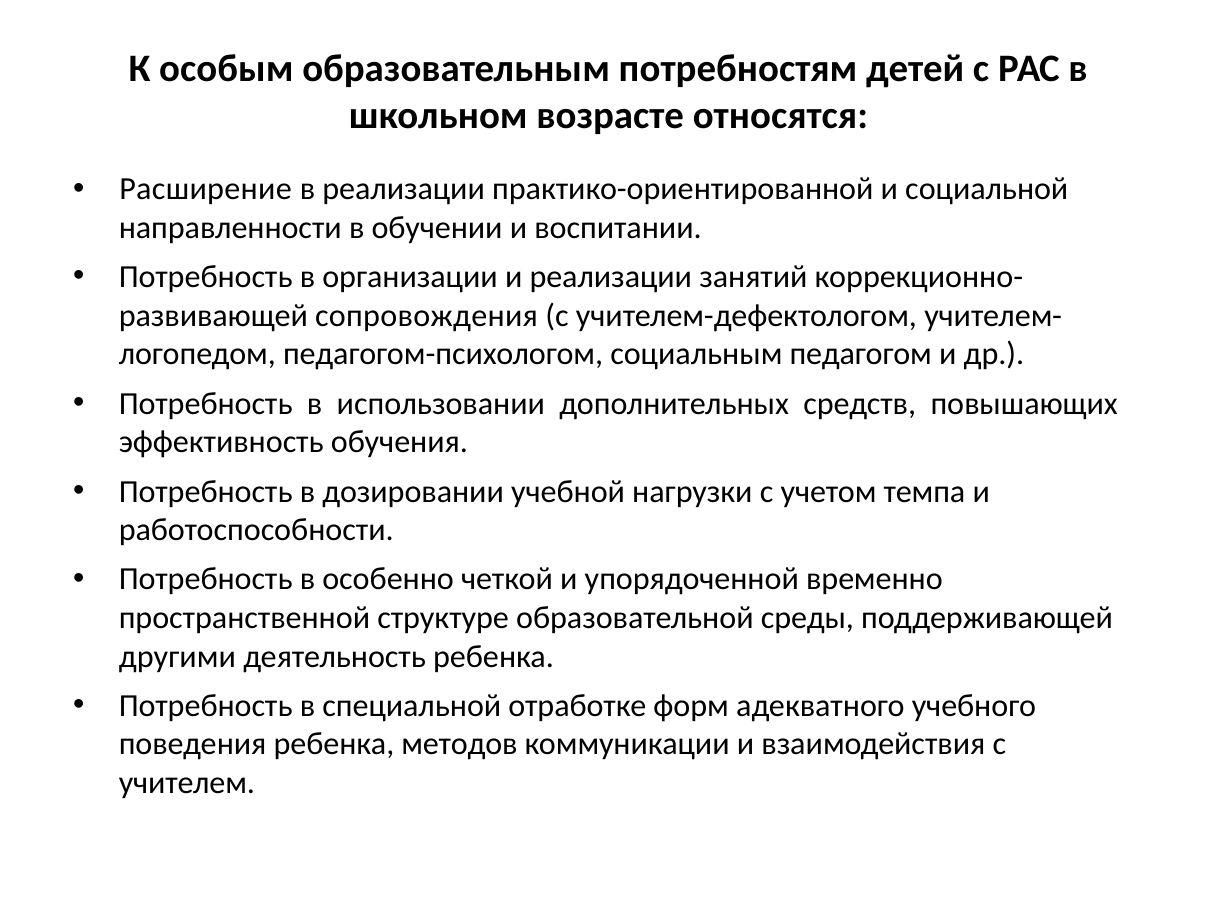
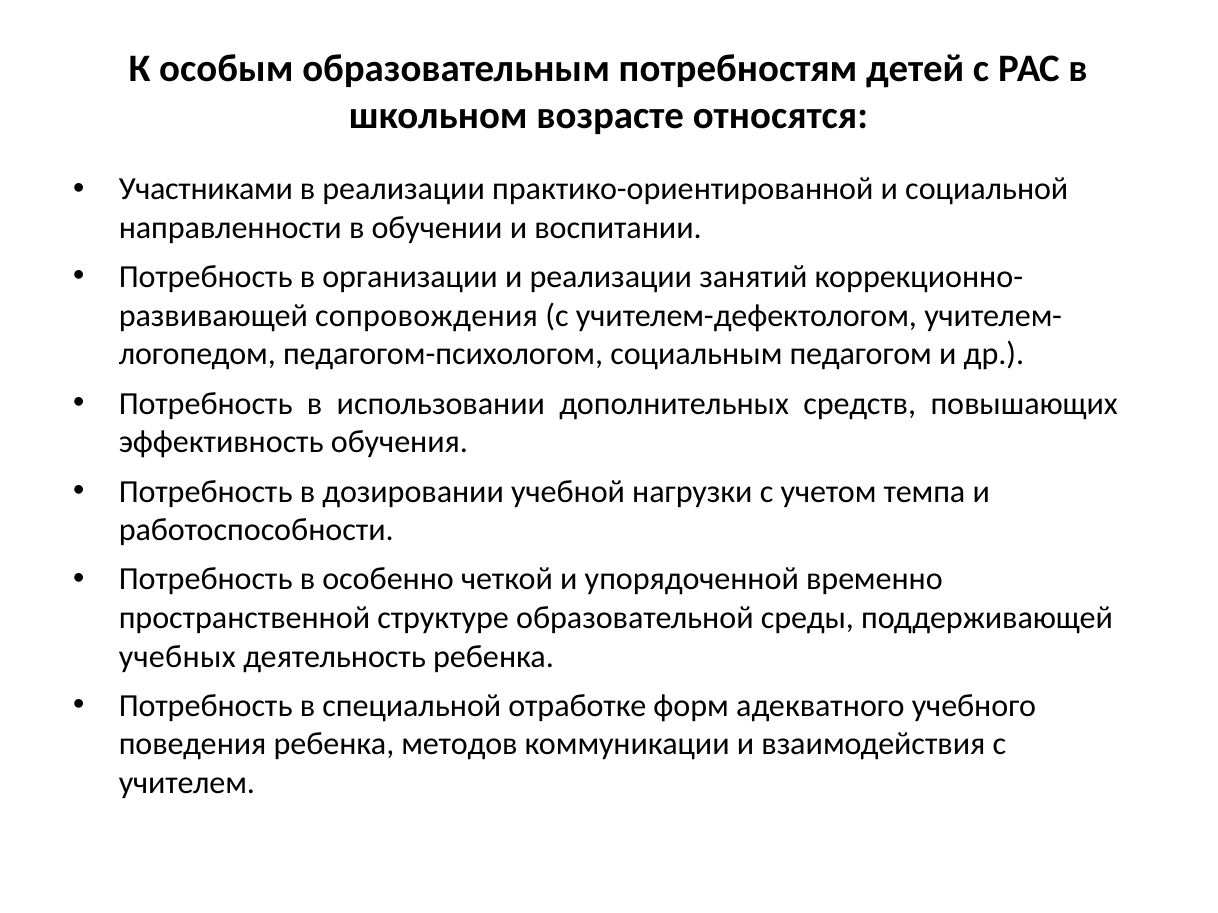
Расширение: Расширение -> Участниками (206, 189)
другими: другими -> учебных (177, 657)
